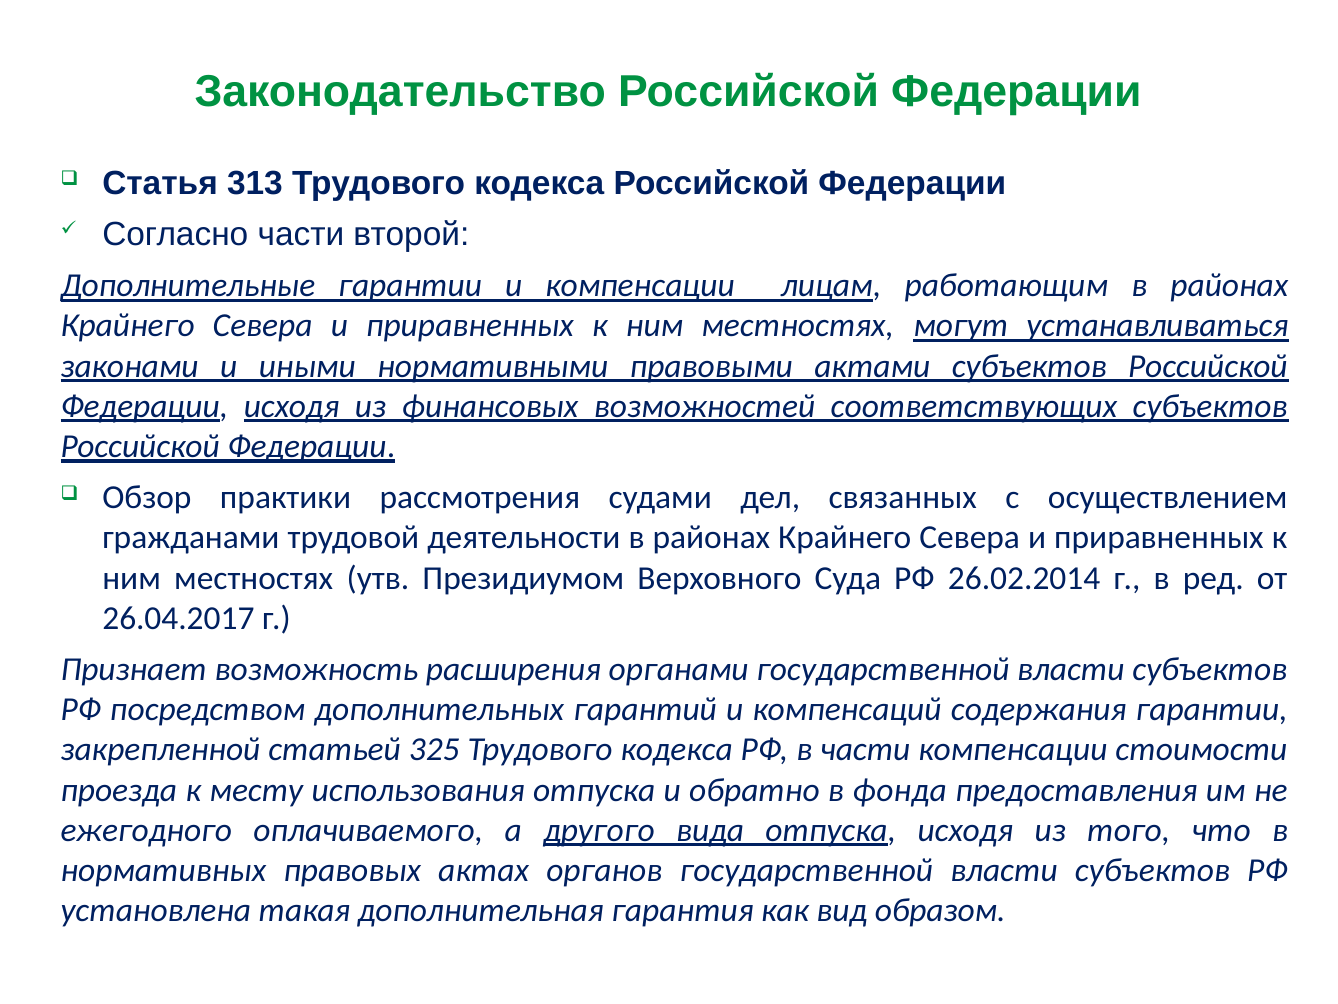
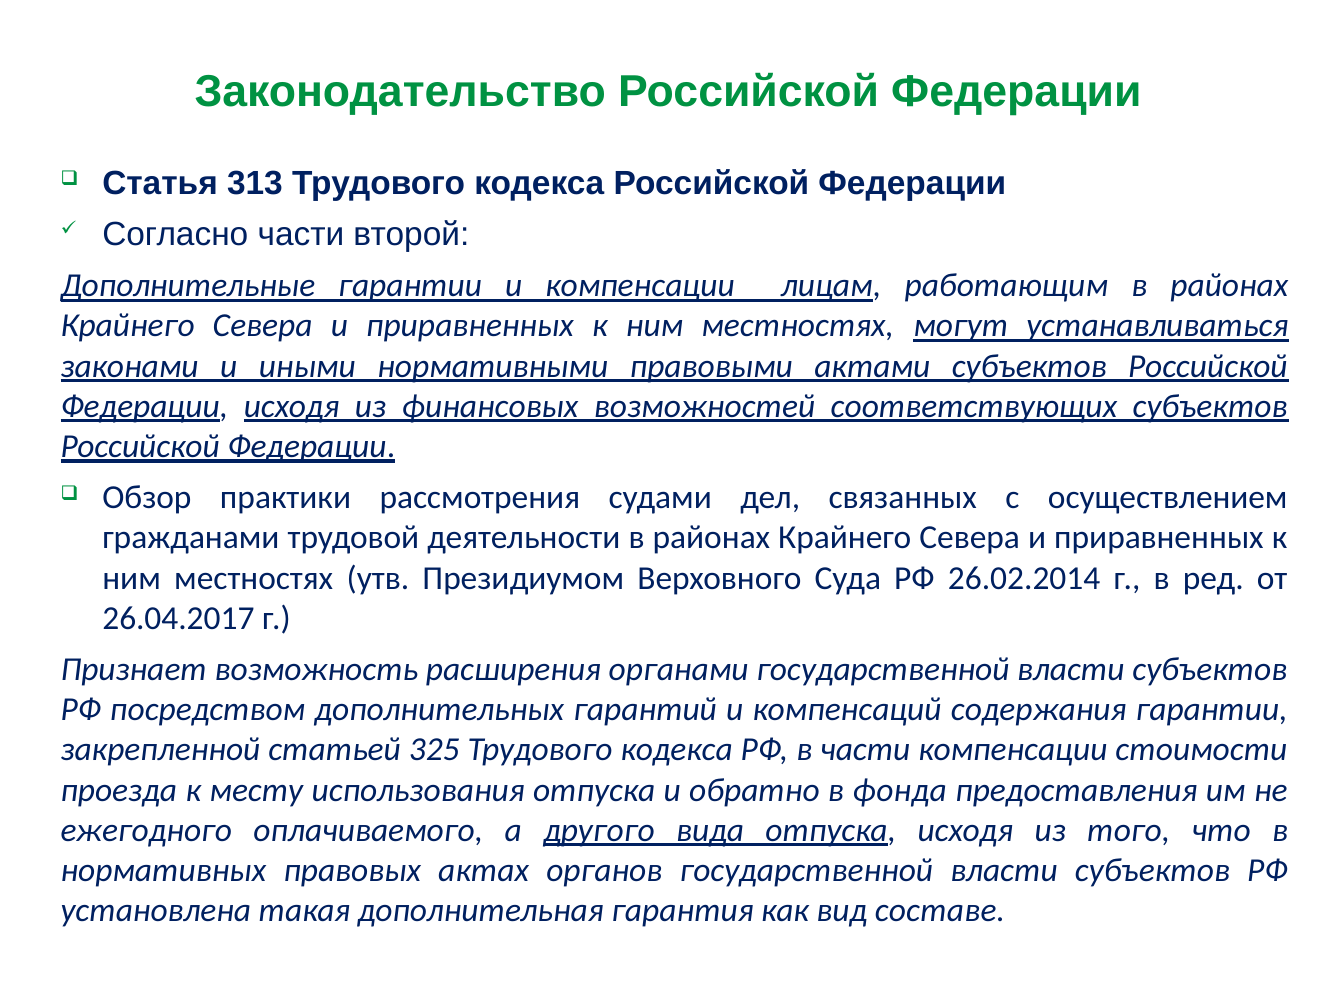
образом: образом -> составе (940, 910)
